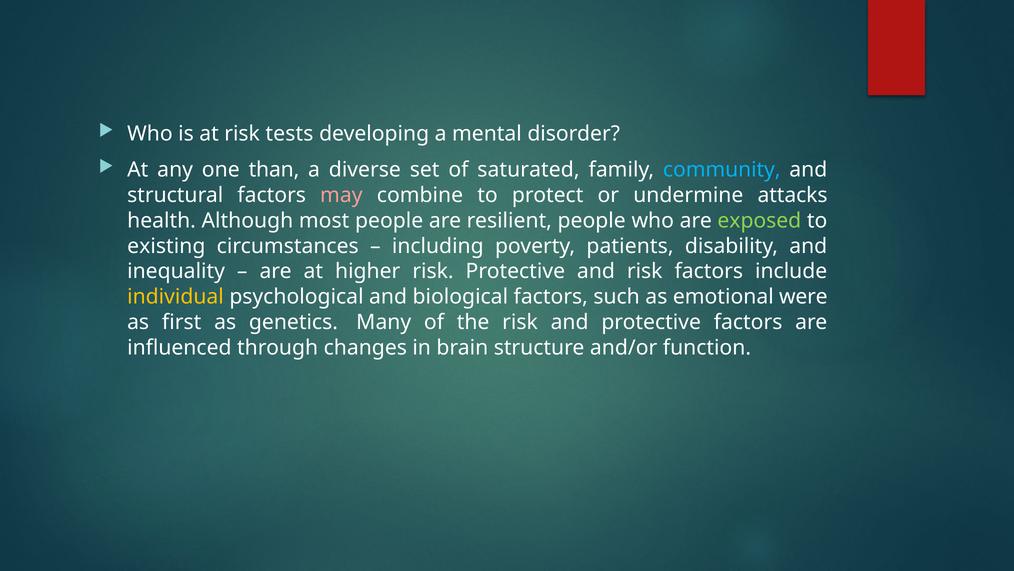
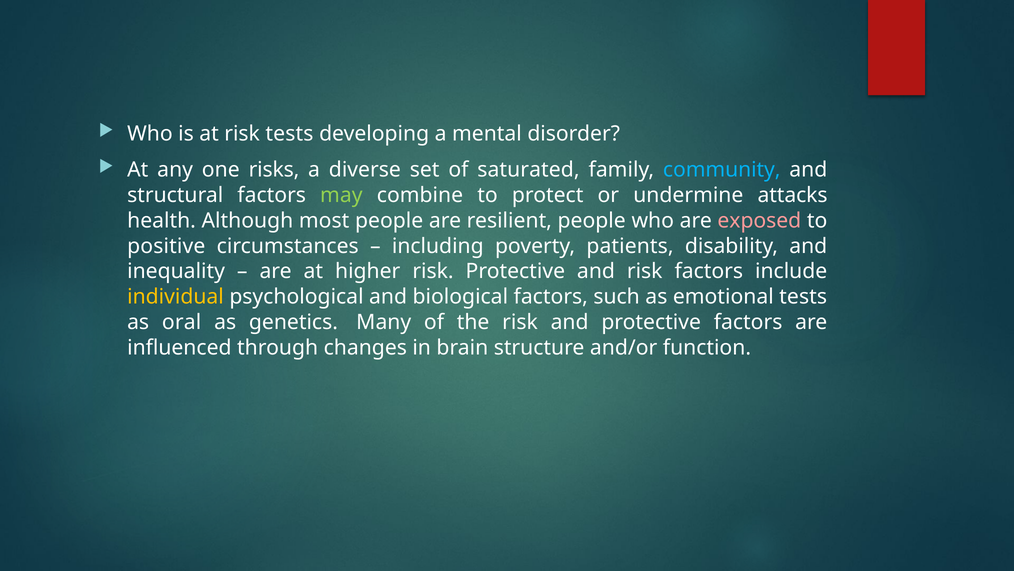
than: than -> risks (274, 170)
may colour: pink -> light green (341, 195)
exposed colour: light green -> pink (759, 220)
existing: existing -> positive (166, 246)
emotional were: were -> tests (803, 297)
first: first -> oral (182, 322)
